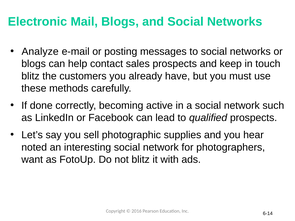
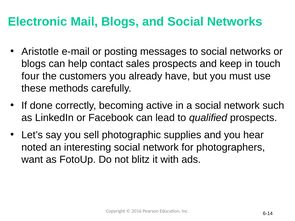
Analyze: Analyze -> Aristotle (40, 52)
blitz: blitz -> four (30, 76)
